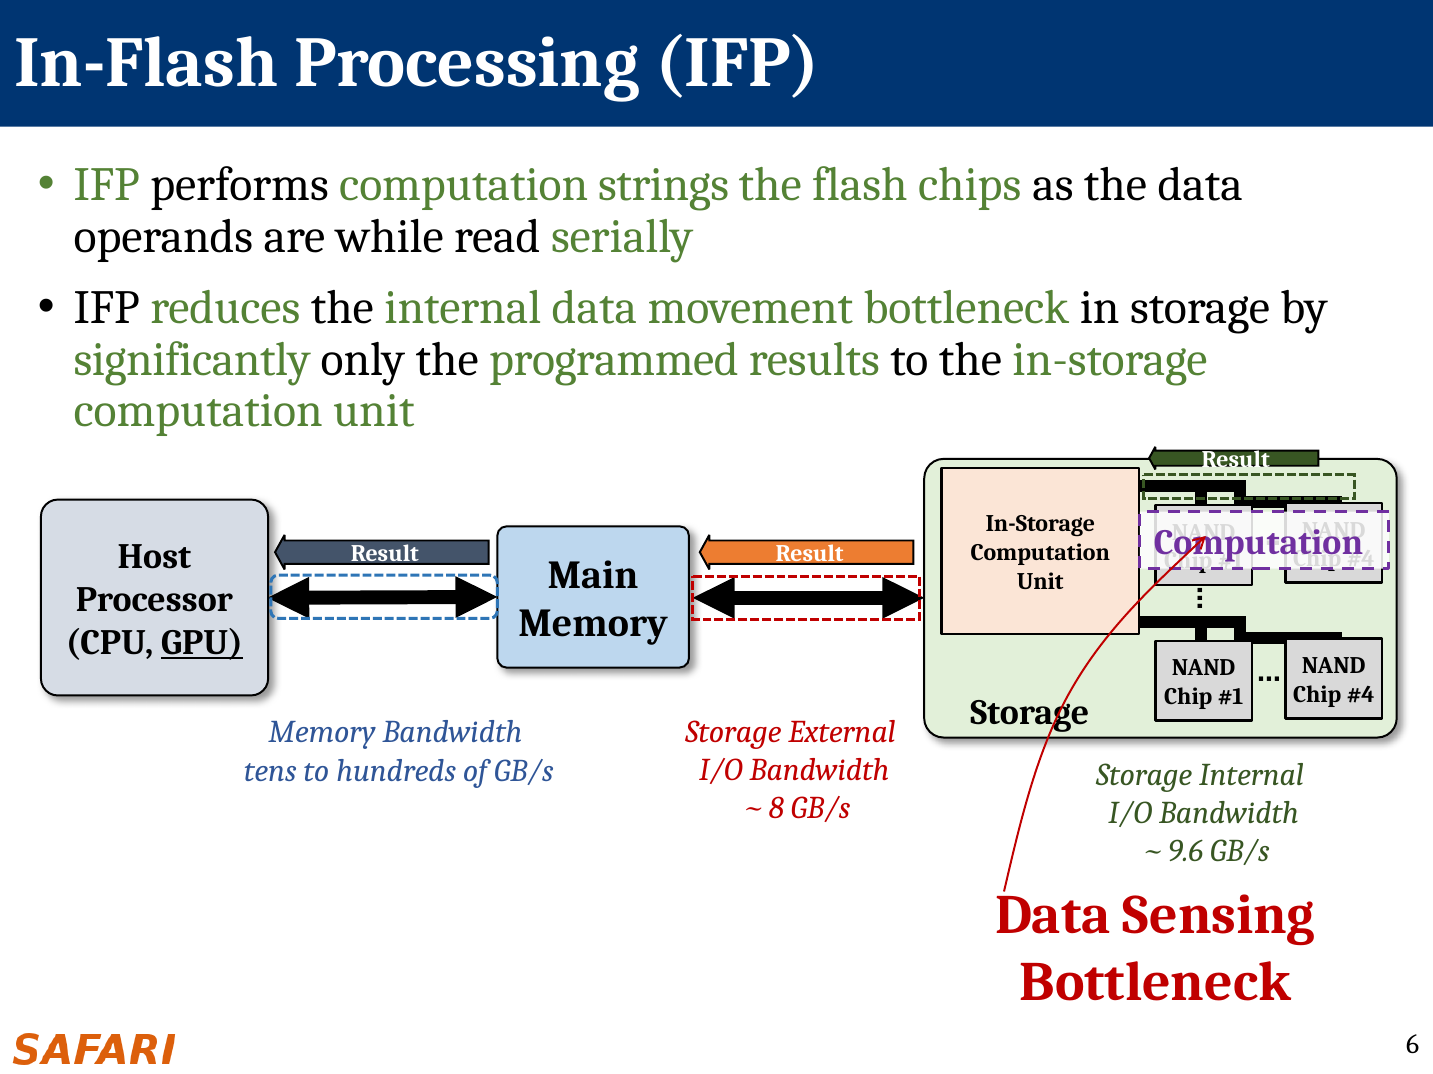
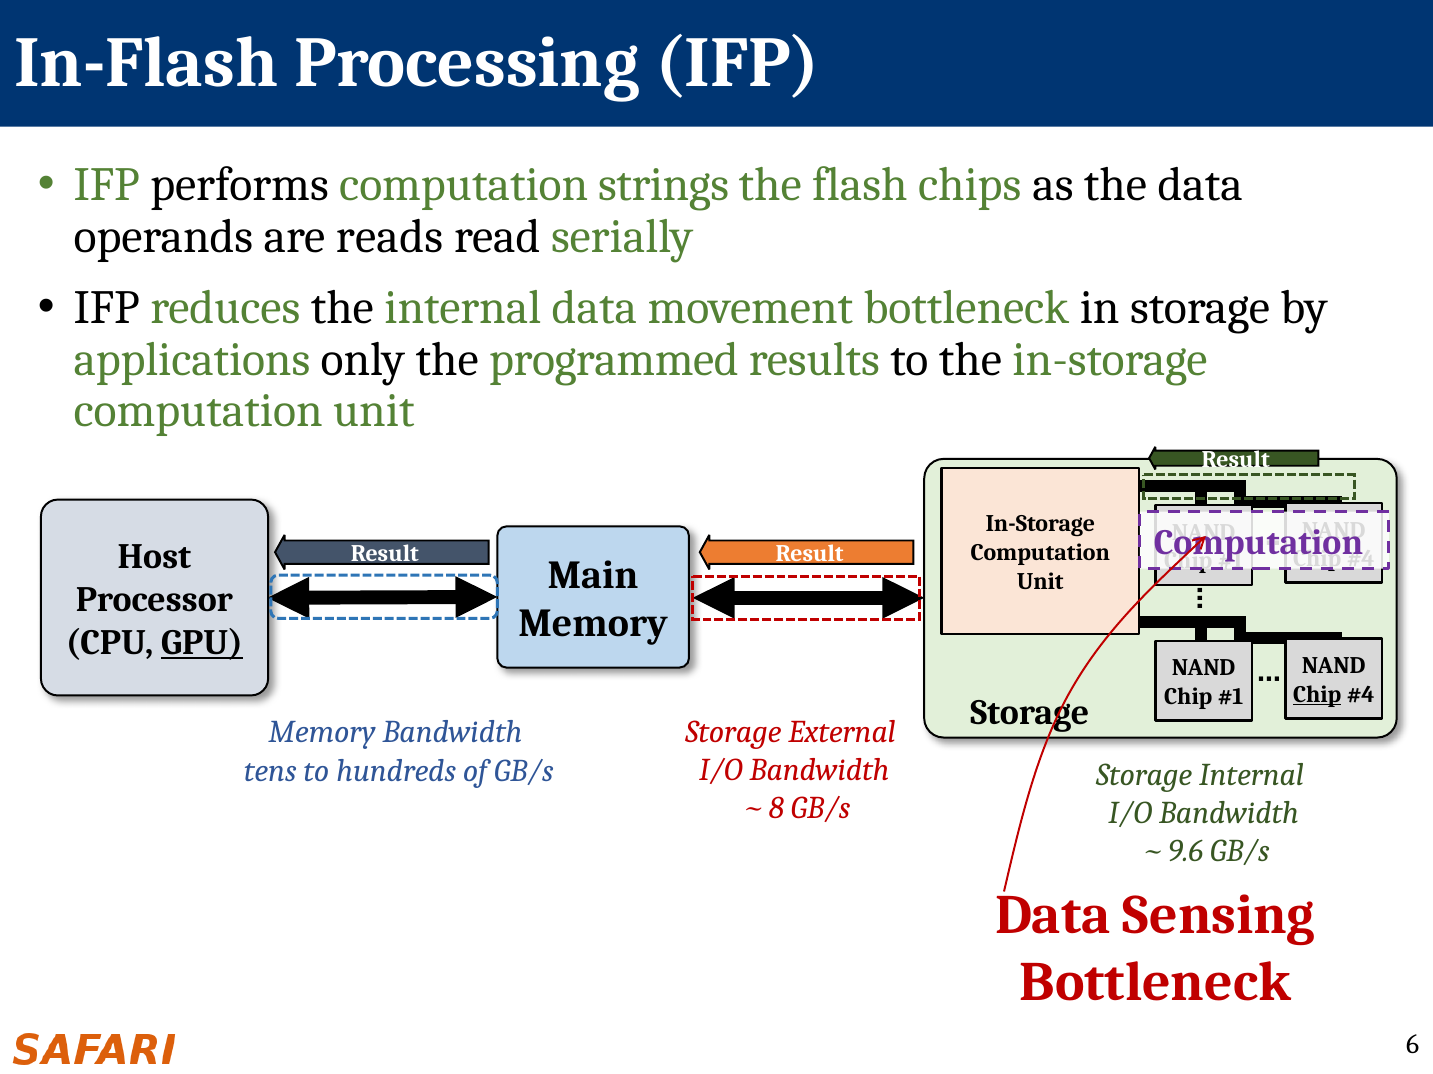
while: while -> reads (390, 237)
significantly: significantly -> applications (192, 360)
Chip underline: none -> present (1317, 695)
